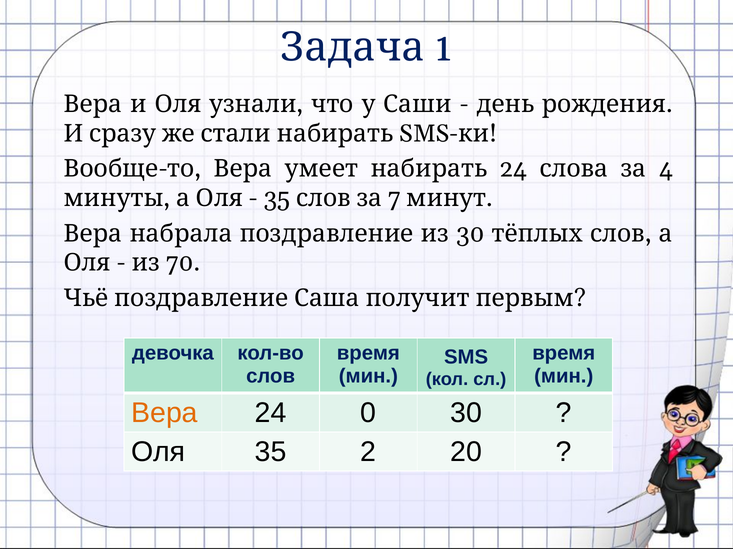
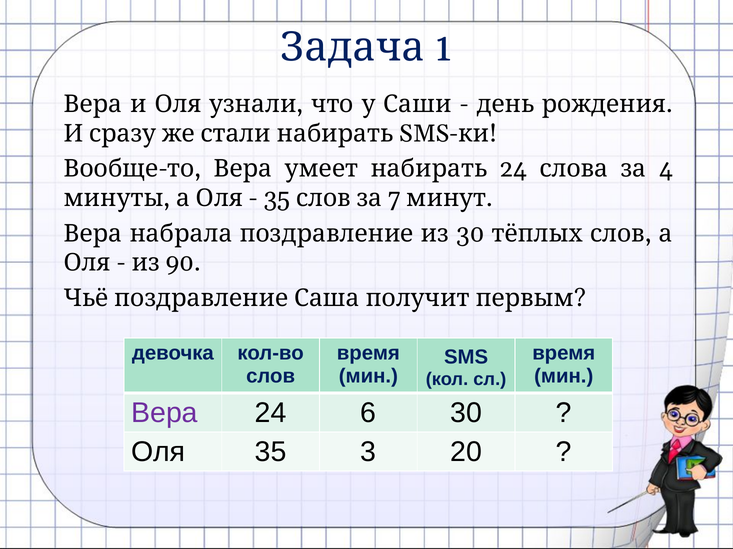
70: 70 -> 90 (183, 263)
Вера colour: orange -> purple (165, 414)
0: 0 -> 6 (368, 414)
2: 2 -> 3 (368, 453)
